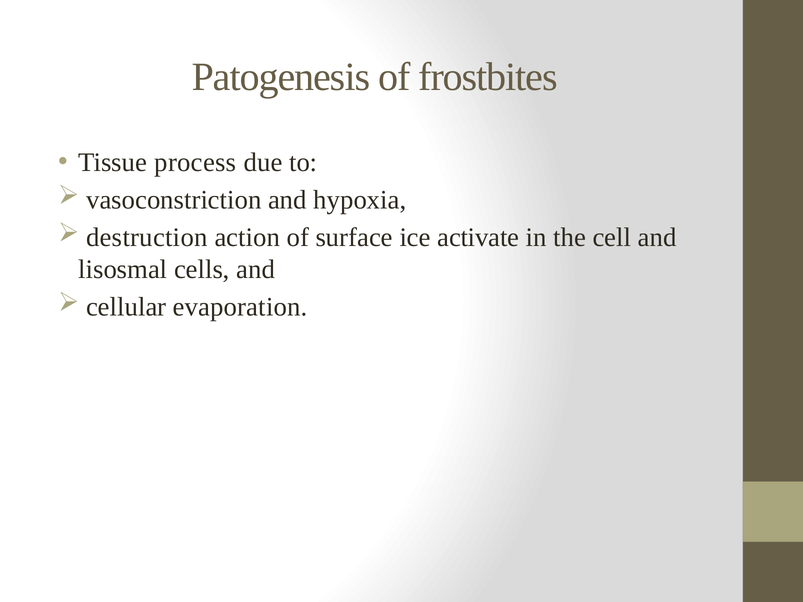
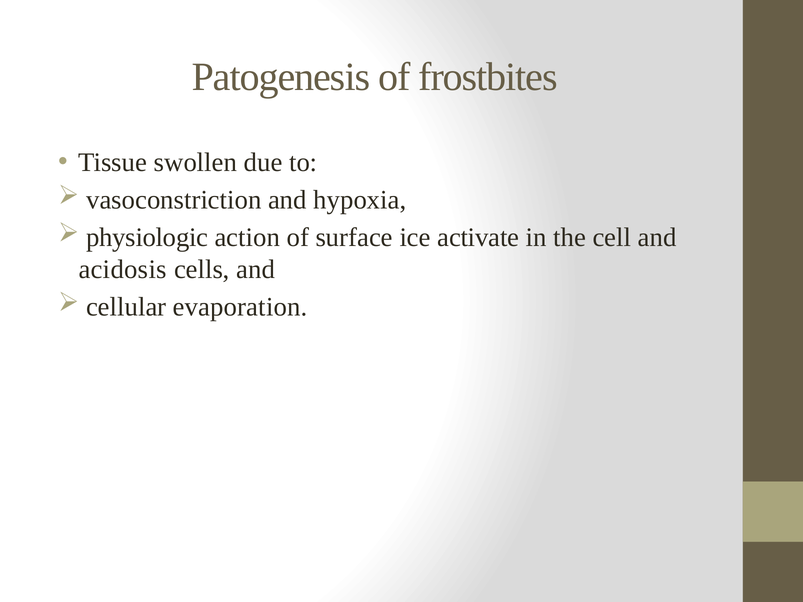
process: process -> swollen (195, 162)
destruction: destruction -> physiologic (147, 237)
lisosmal: lisosmal -> acidosis (123, 270)
